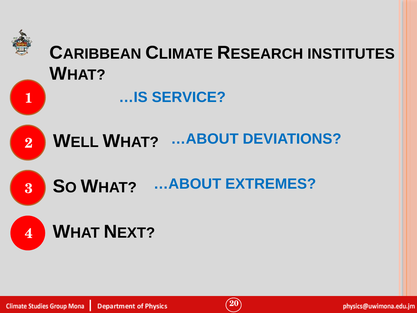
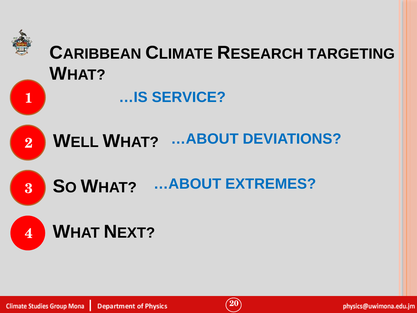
INSTITUTES: INSTITUTES -> TARGETING (351, 54)
